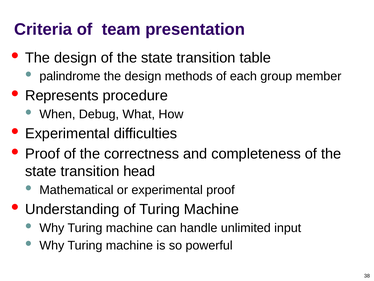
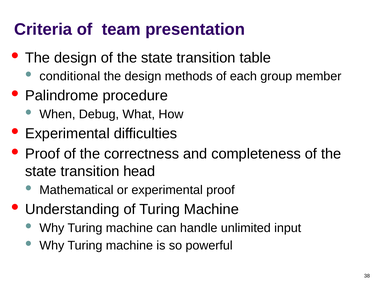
palindrome: palindrome -> conditional (70, 76)
Represents: Represents -> Palindrome (62, 95)
